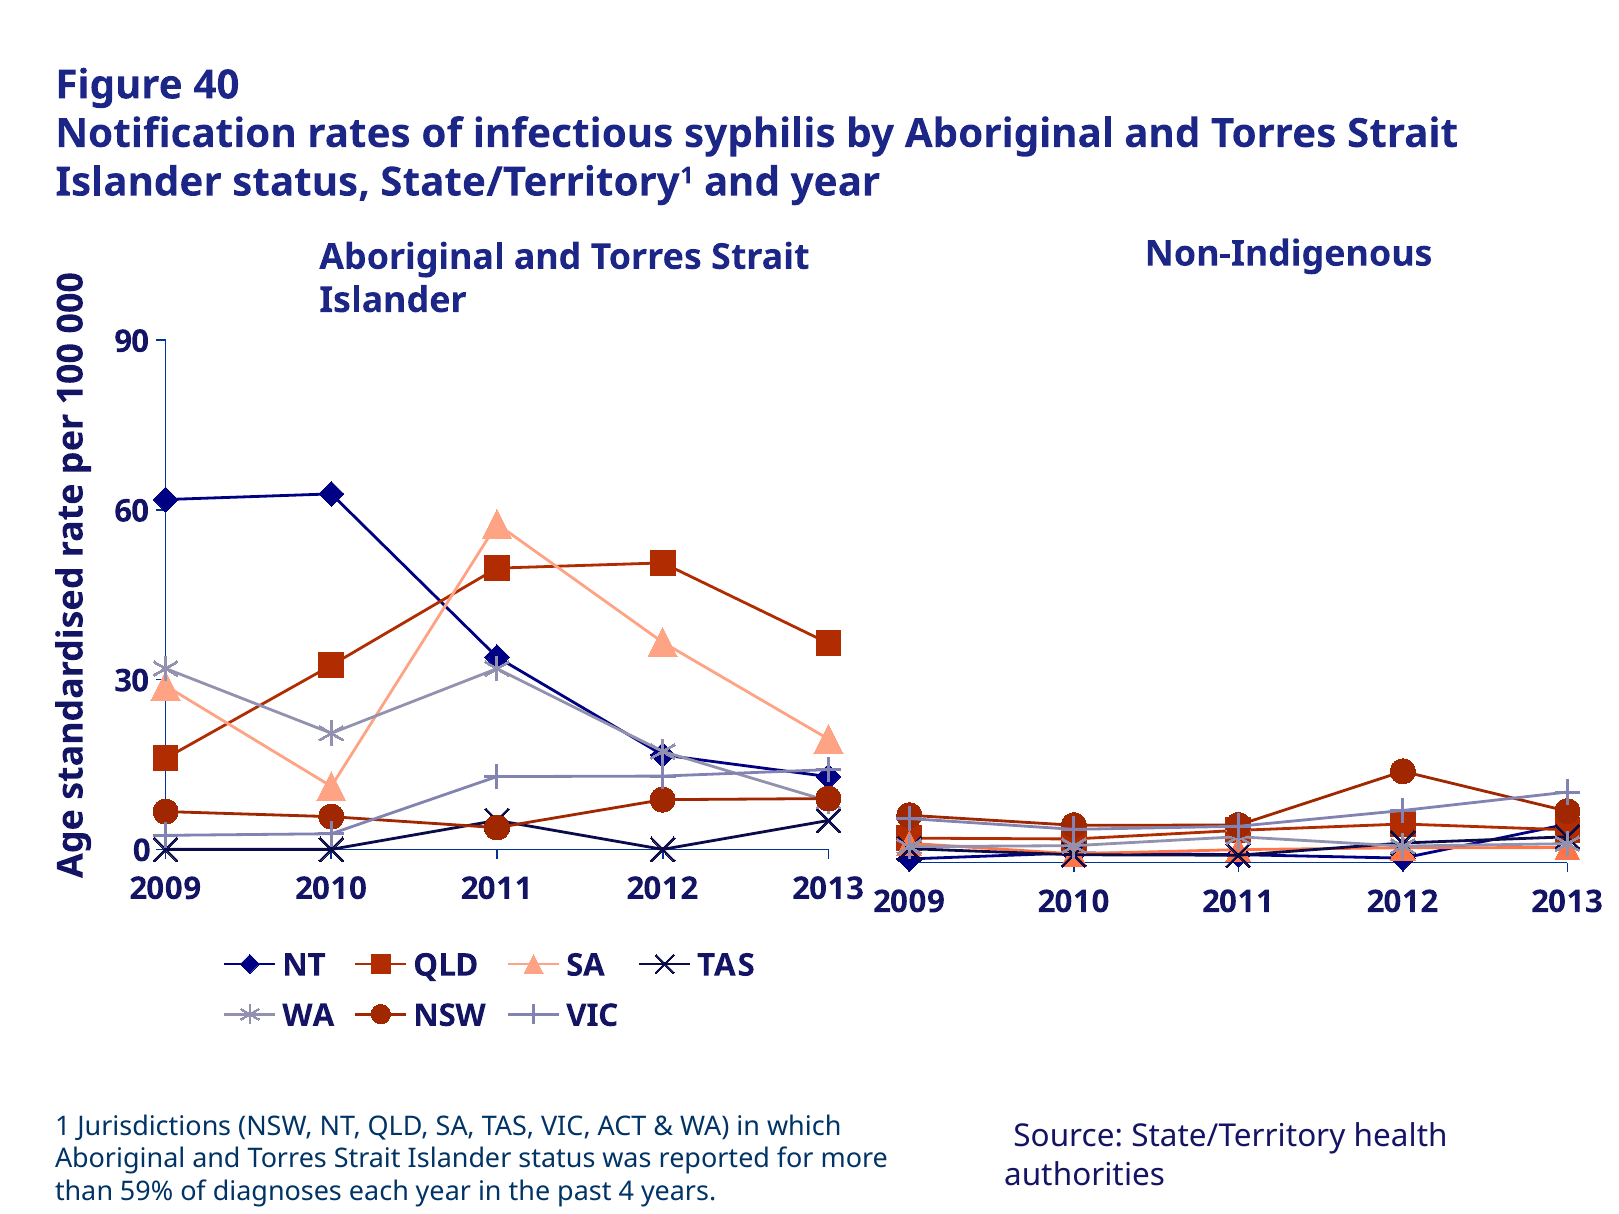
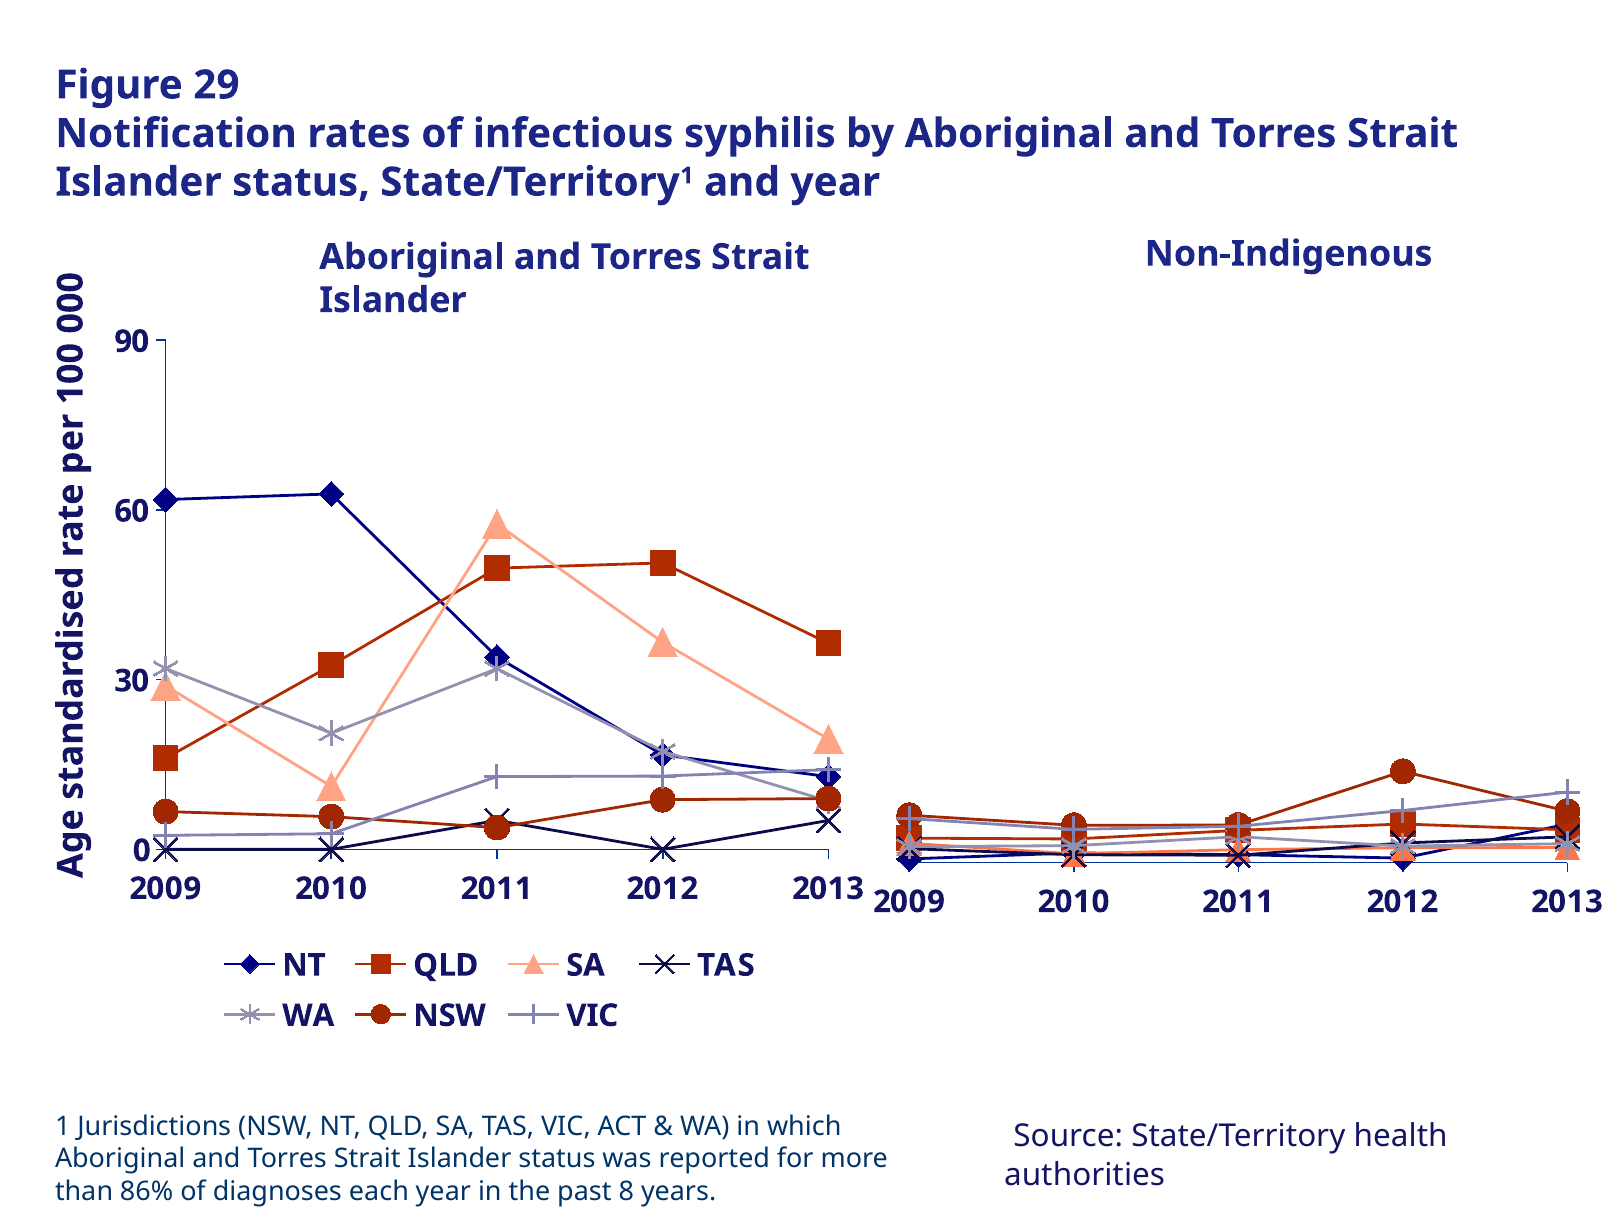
40: 40 -> 29 (216, 85)
59%: 59% -> 86% (147, 1192)
4: 4 -> 8 (626, 1192)
